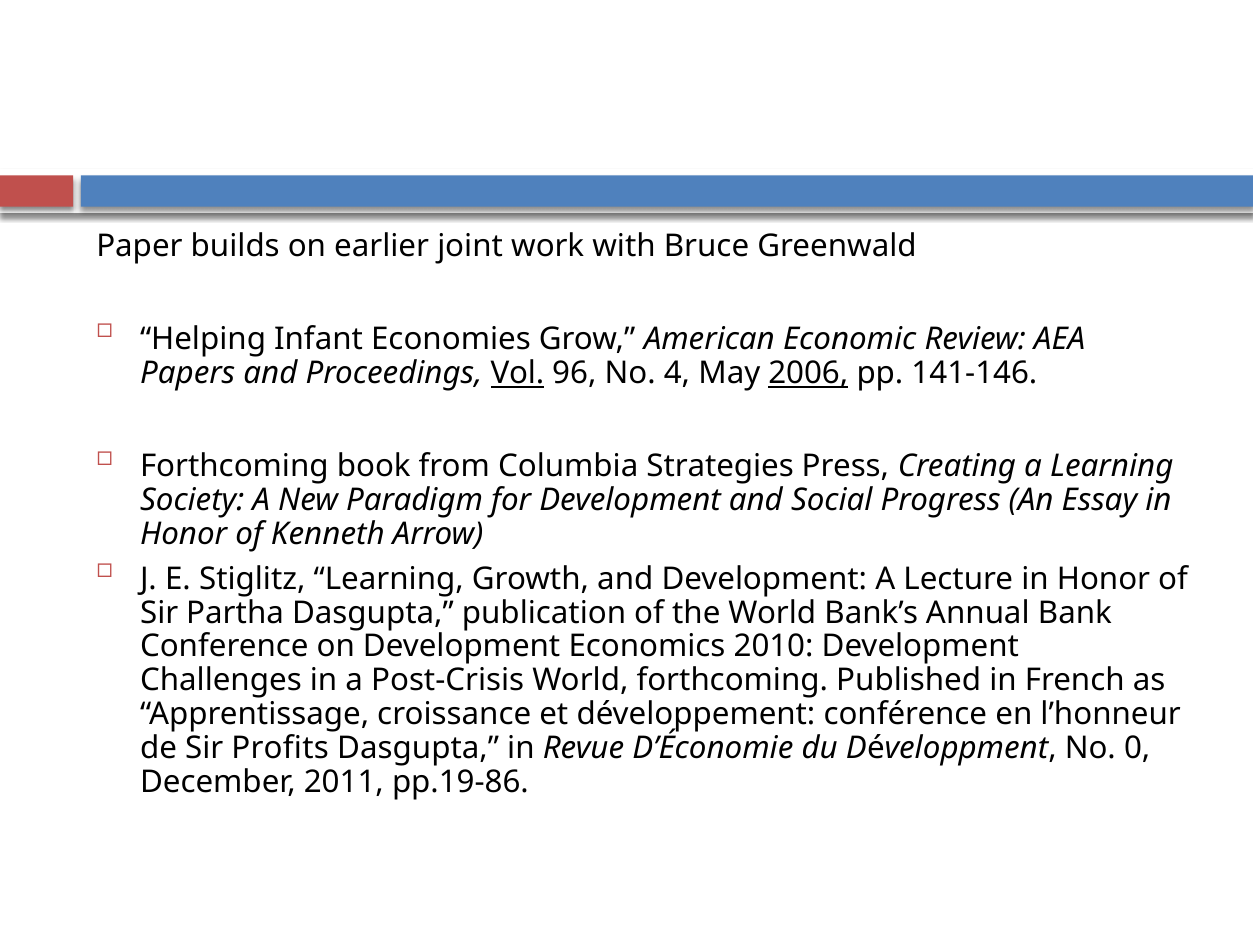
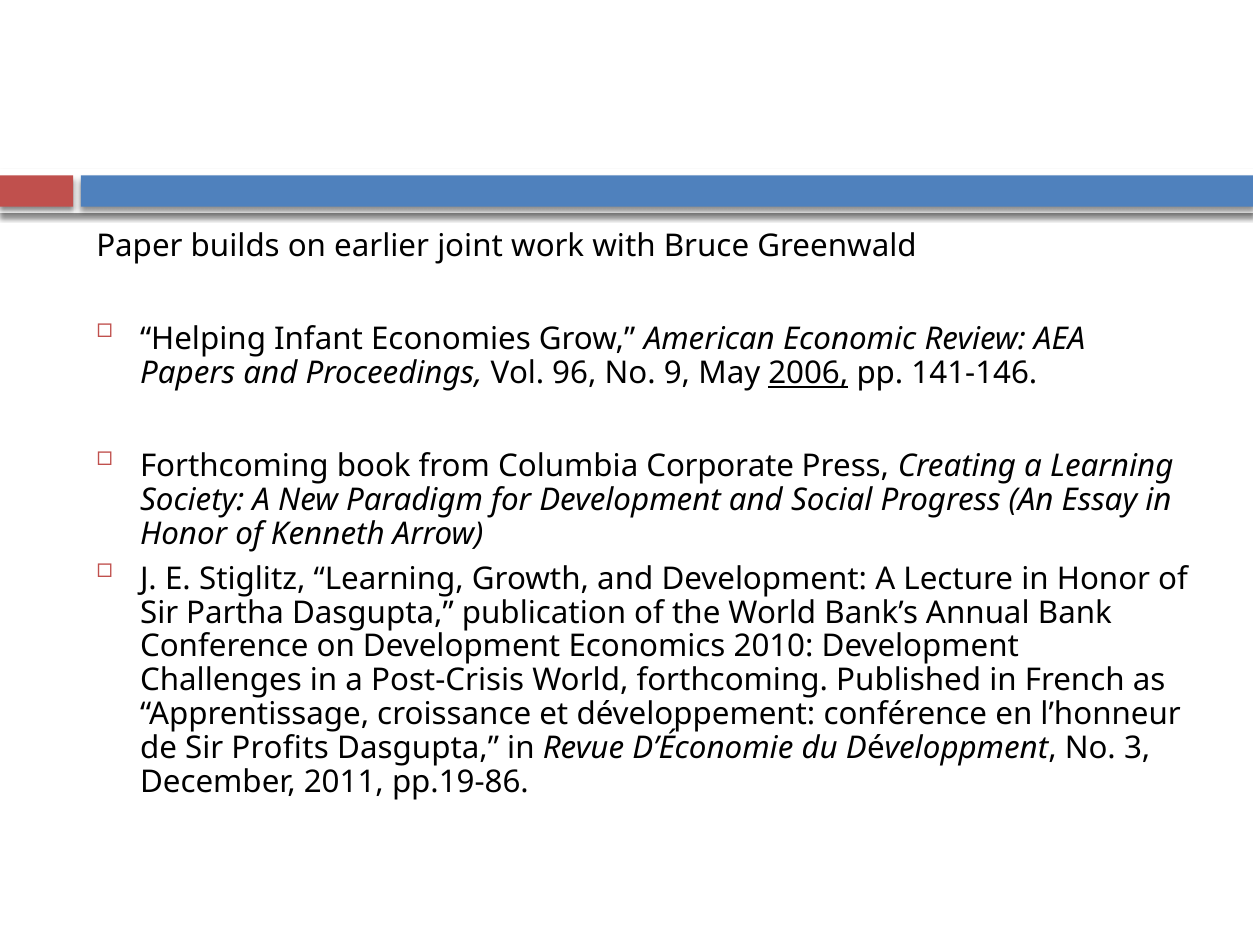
Vol underline: present -> none (517, 374)
4: 4 -> 9 (677, 374)
Strategies: Strategies -> Corporate (720, 467)
0: 0 -> 3 (1137, 749)
